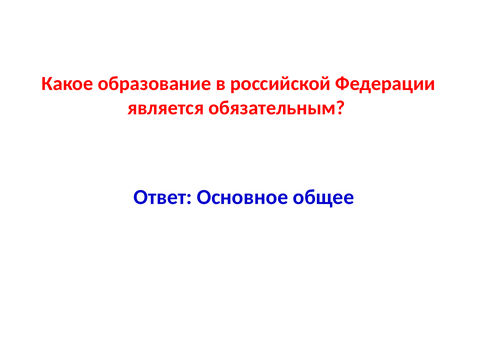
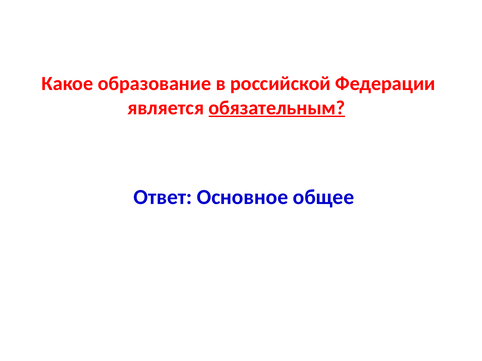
обязательным underline: none -> present (277, 108)
